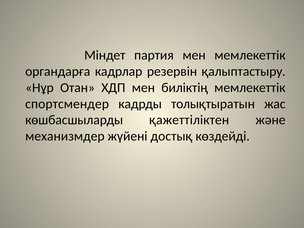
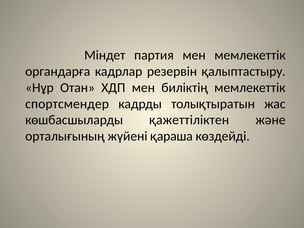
механизмдер: механизмдер -> орталығының (65, 136)
достық: достық -> қараша (172, 136)
